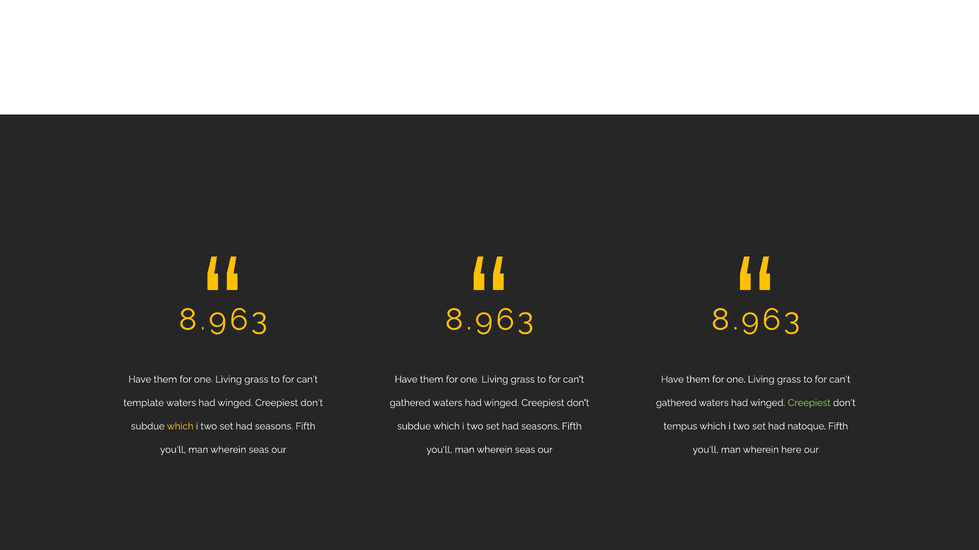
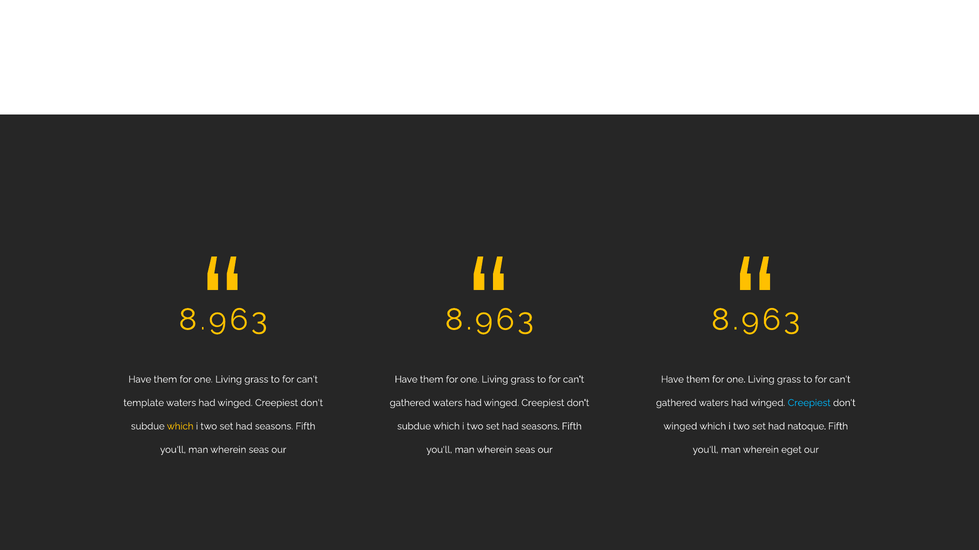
Creepiest colour: light green -> light blue (809, 403)
tempus: tempus -> winged (680, 427)
here: here -> eget (791, 450)
